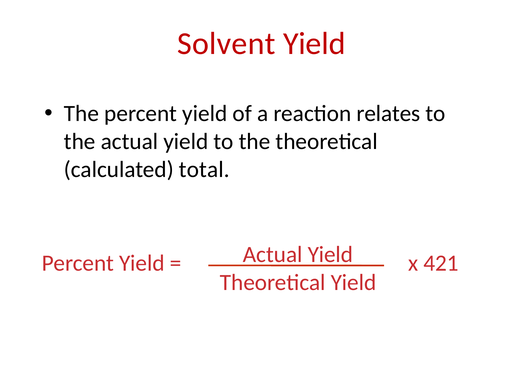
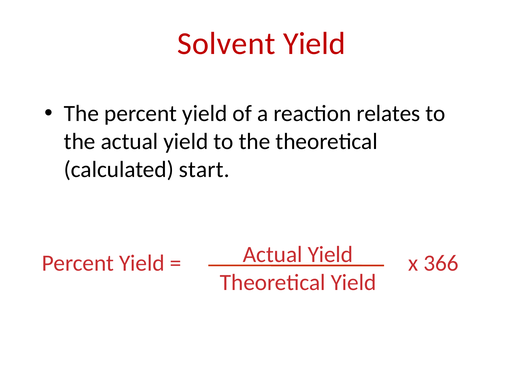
total: total -> start (204, 170)
421: 421 -> 366 (441, 263)
